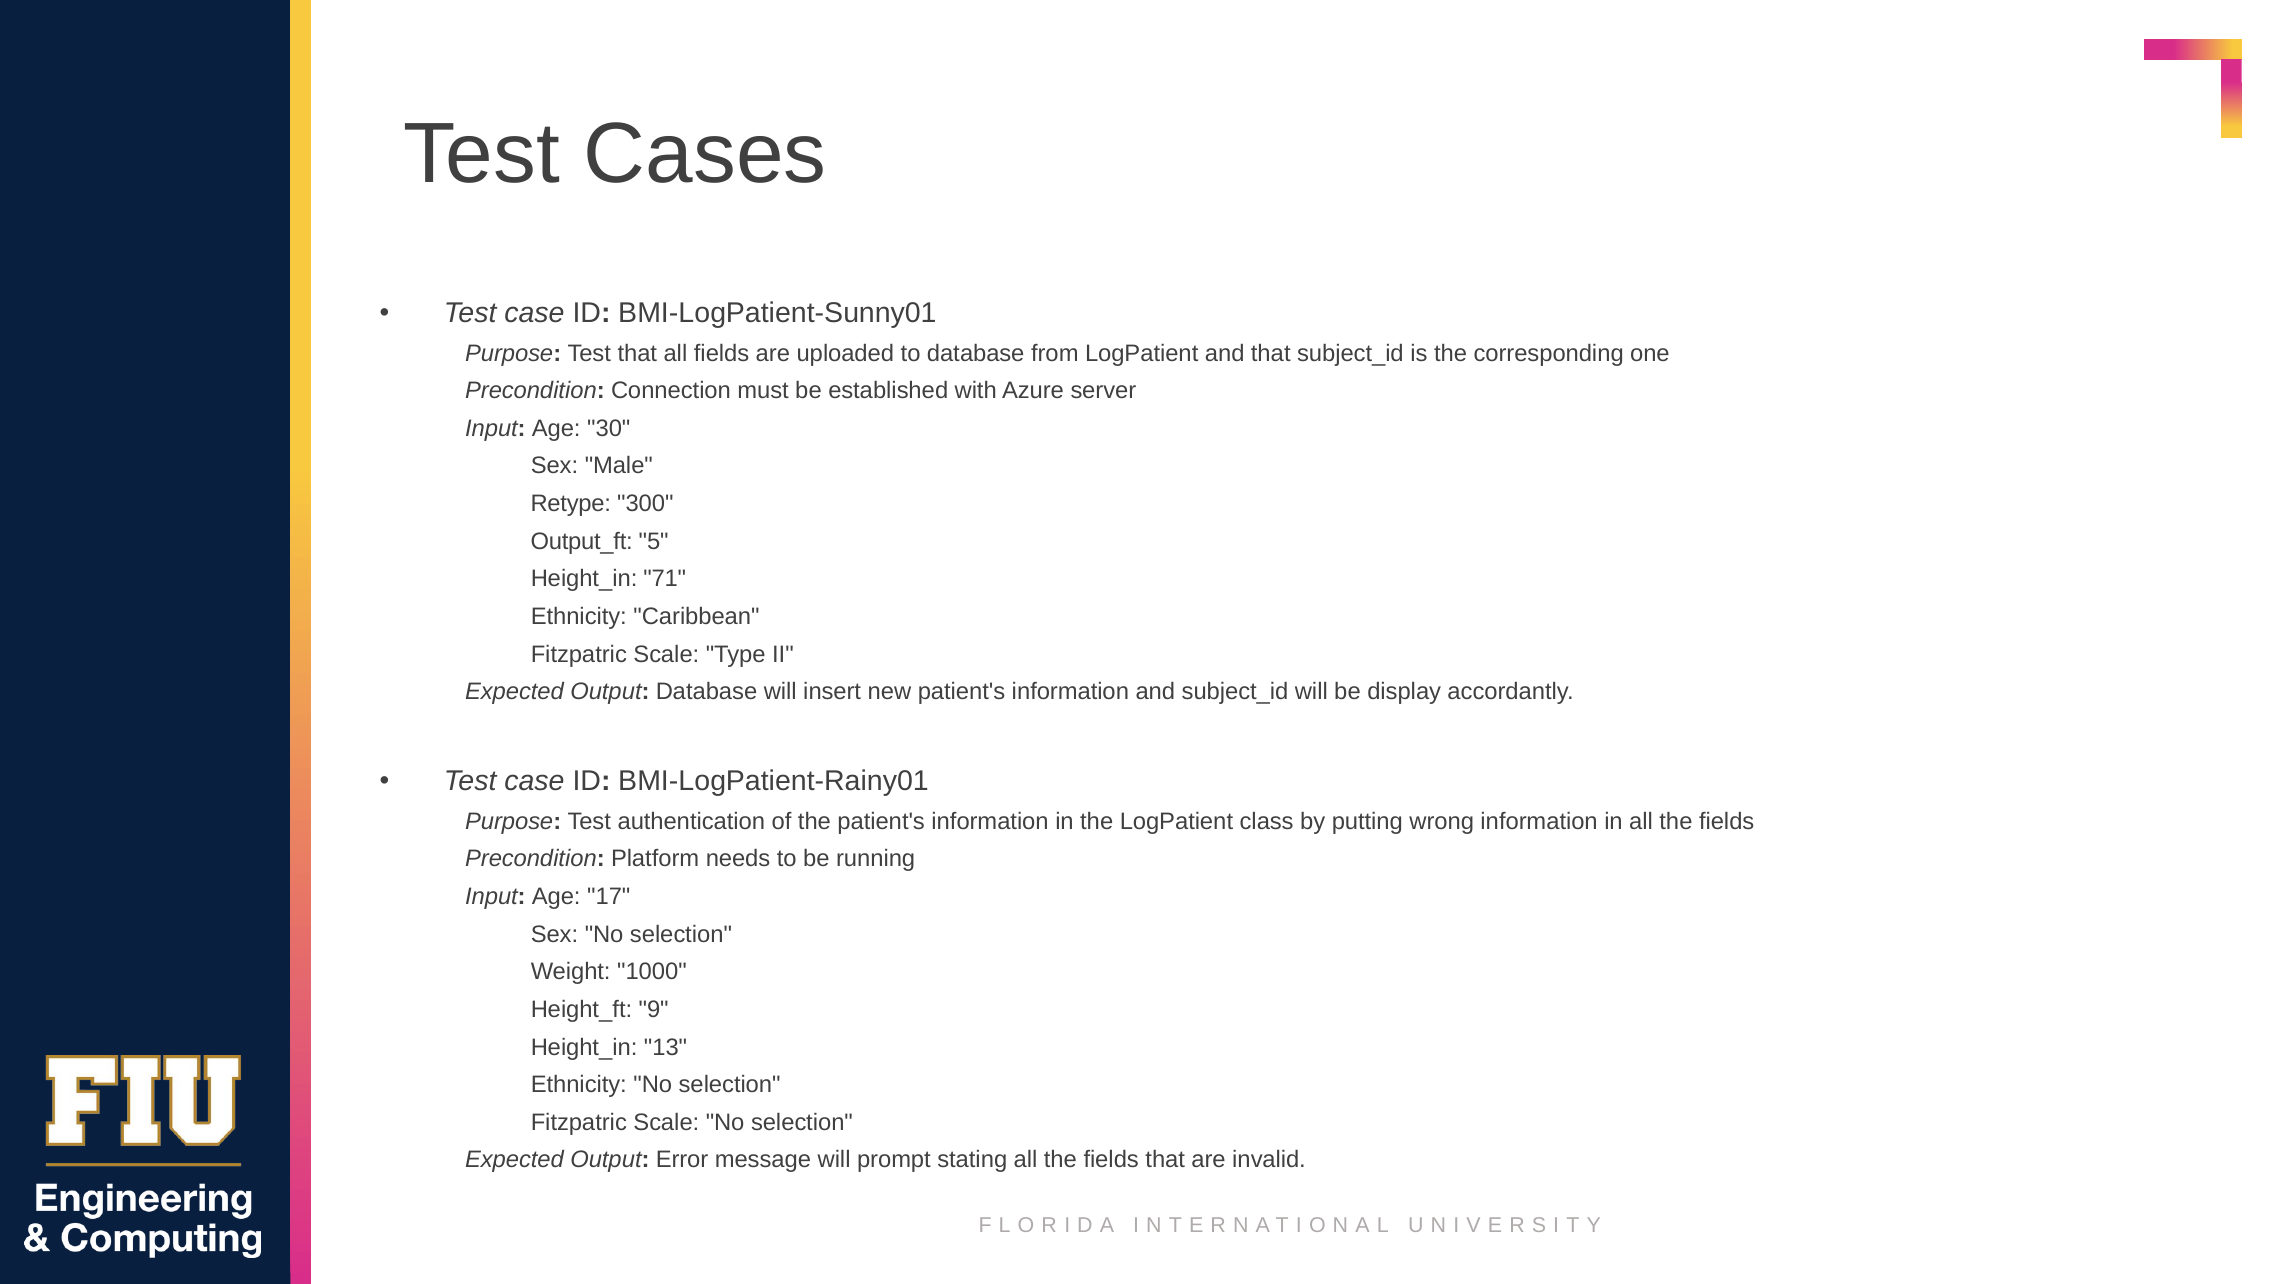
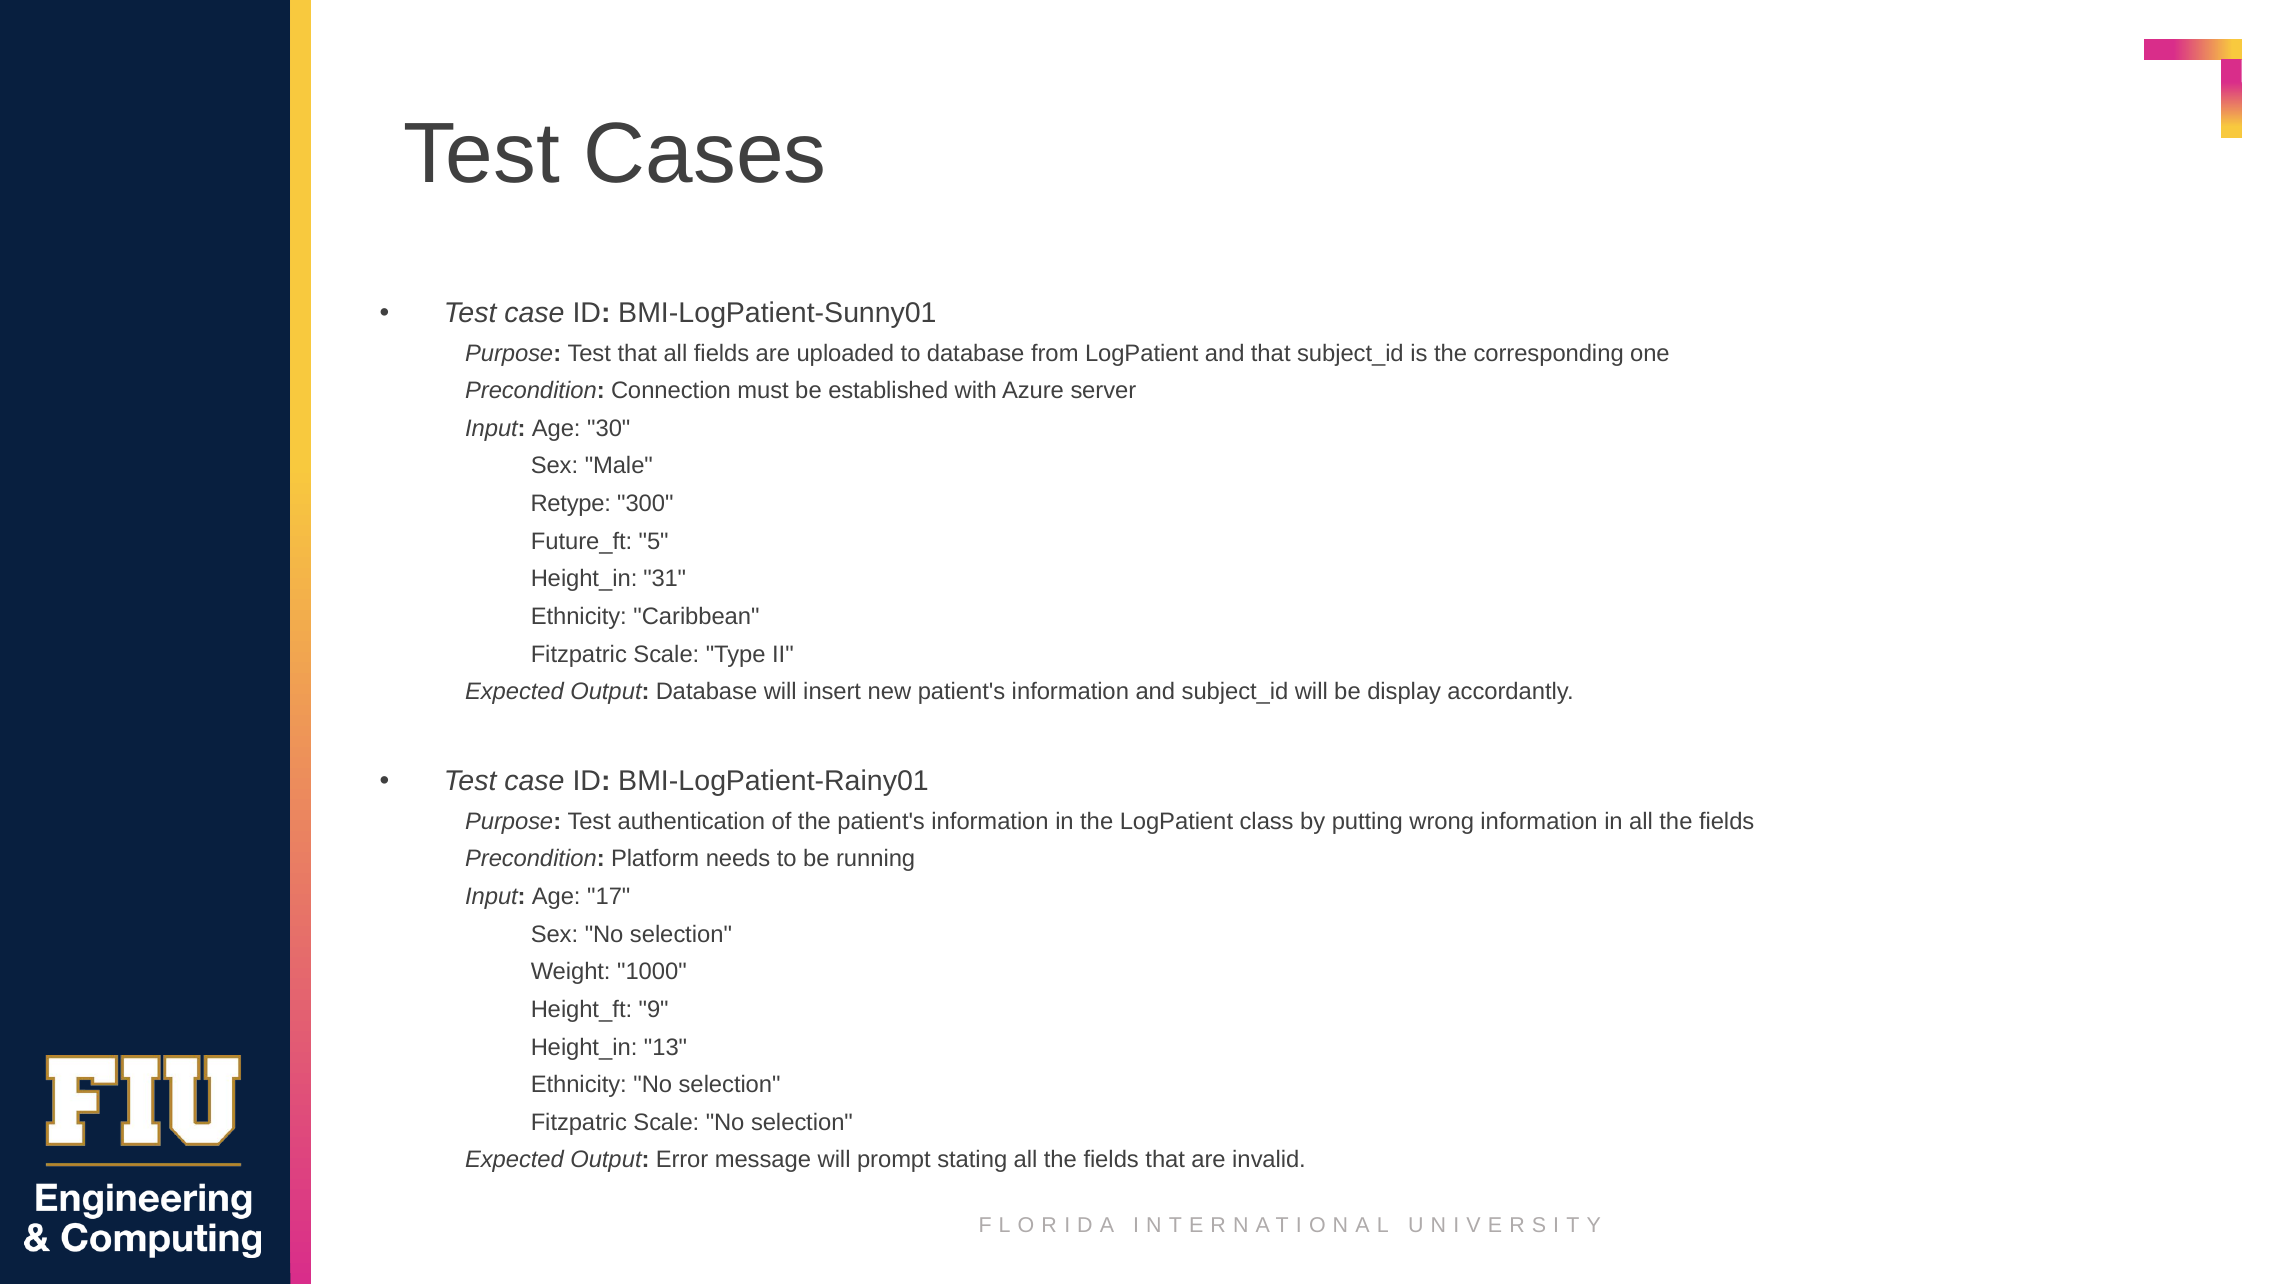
Output_ft: Output_ft -> Future_ft (582, 541)
71: 71 -> 31 (665, 579)
